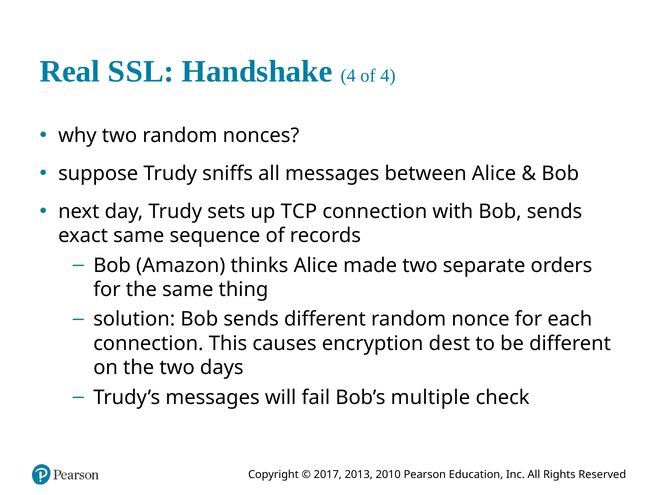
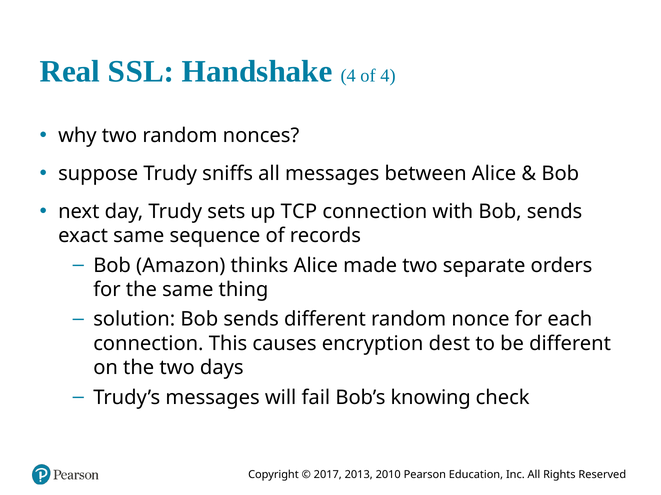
multiple: multiple -> knowing (431, 398)
